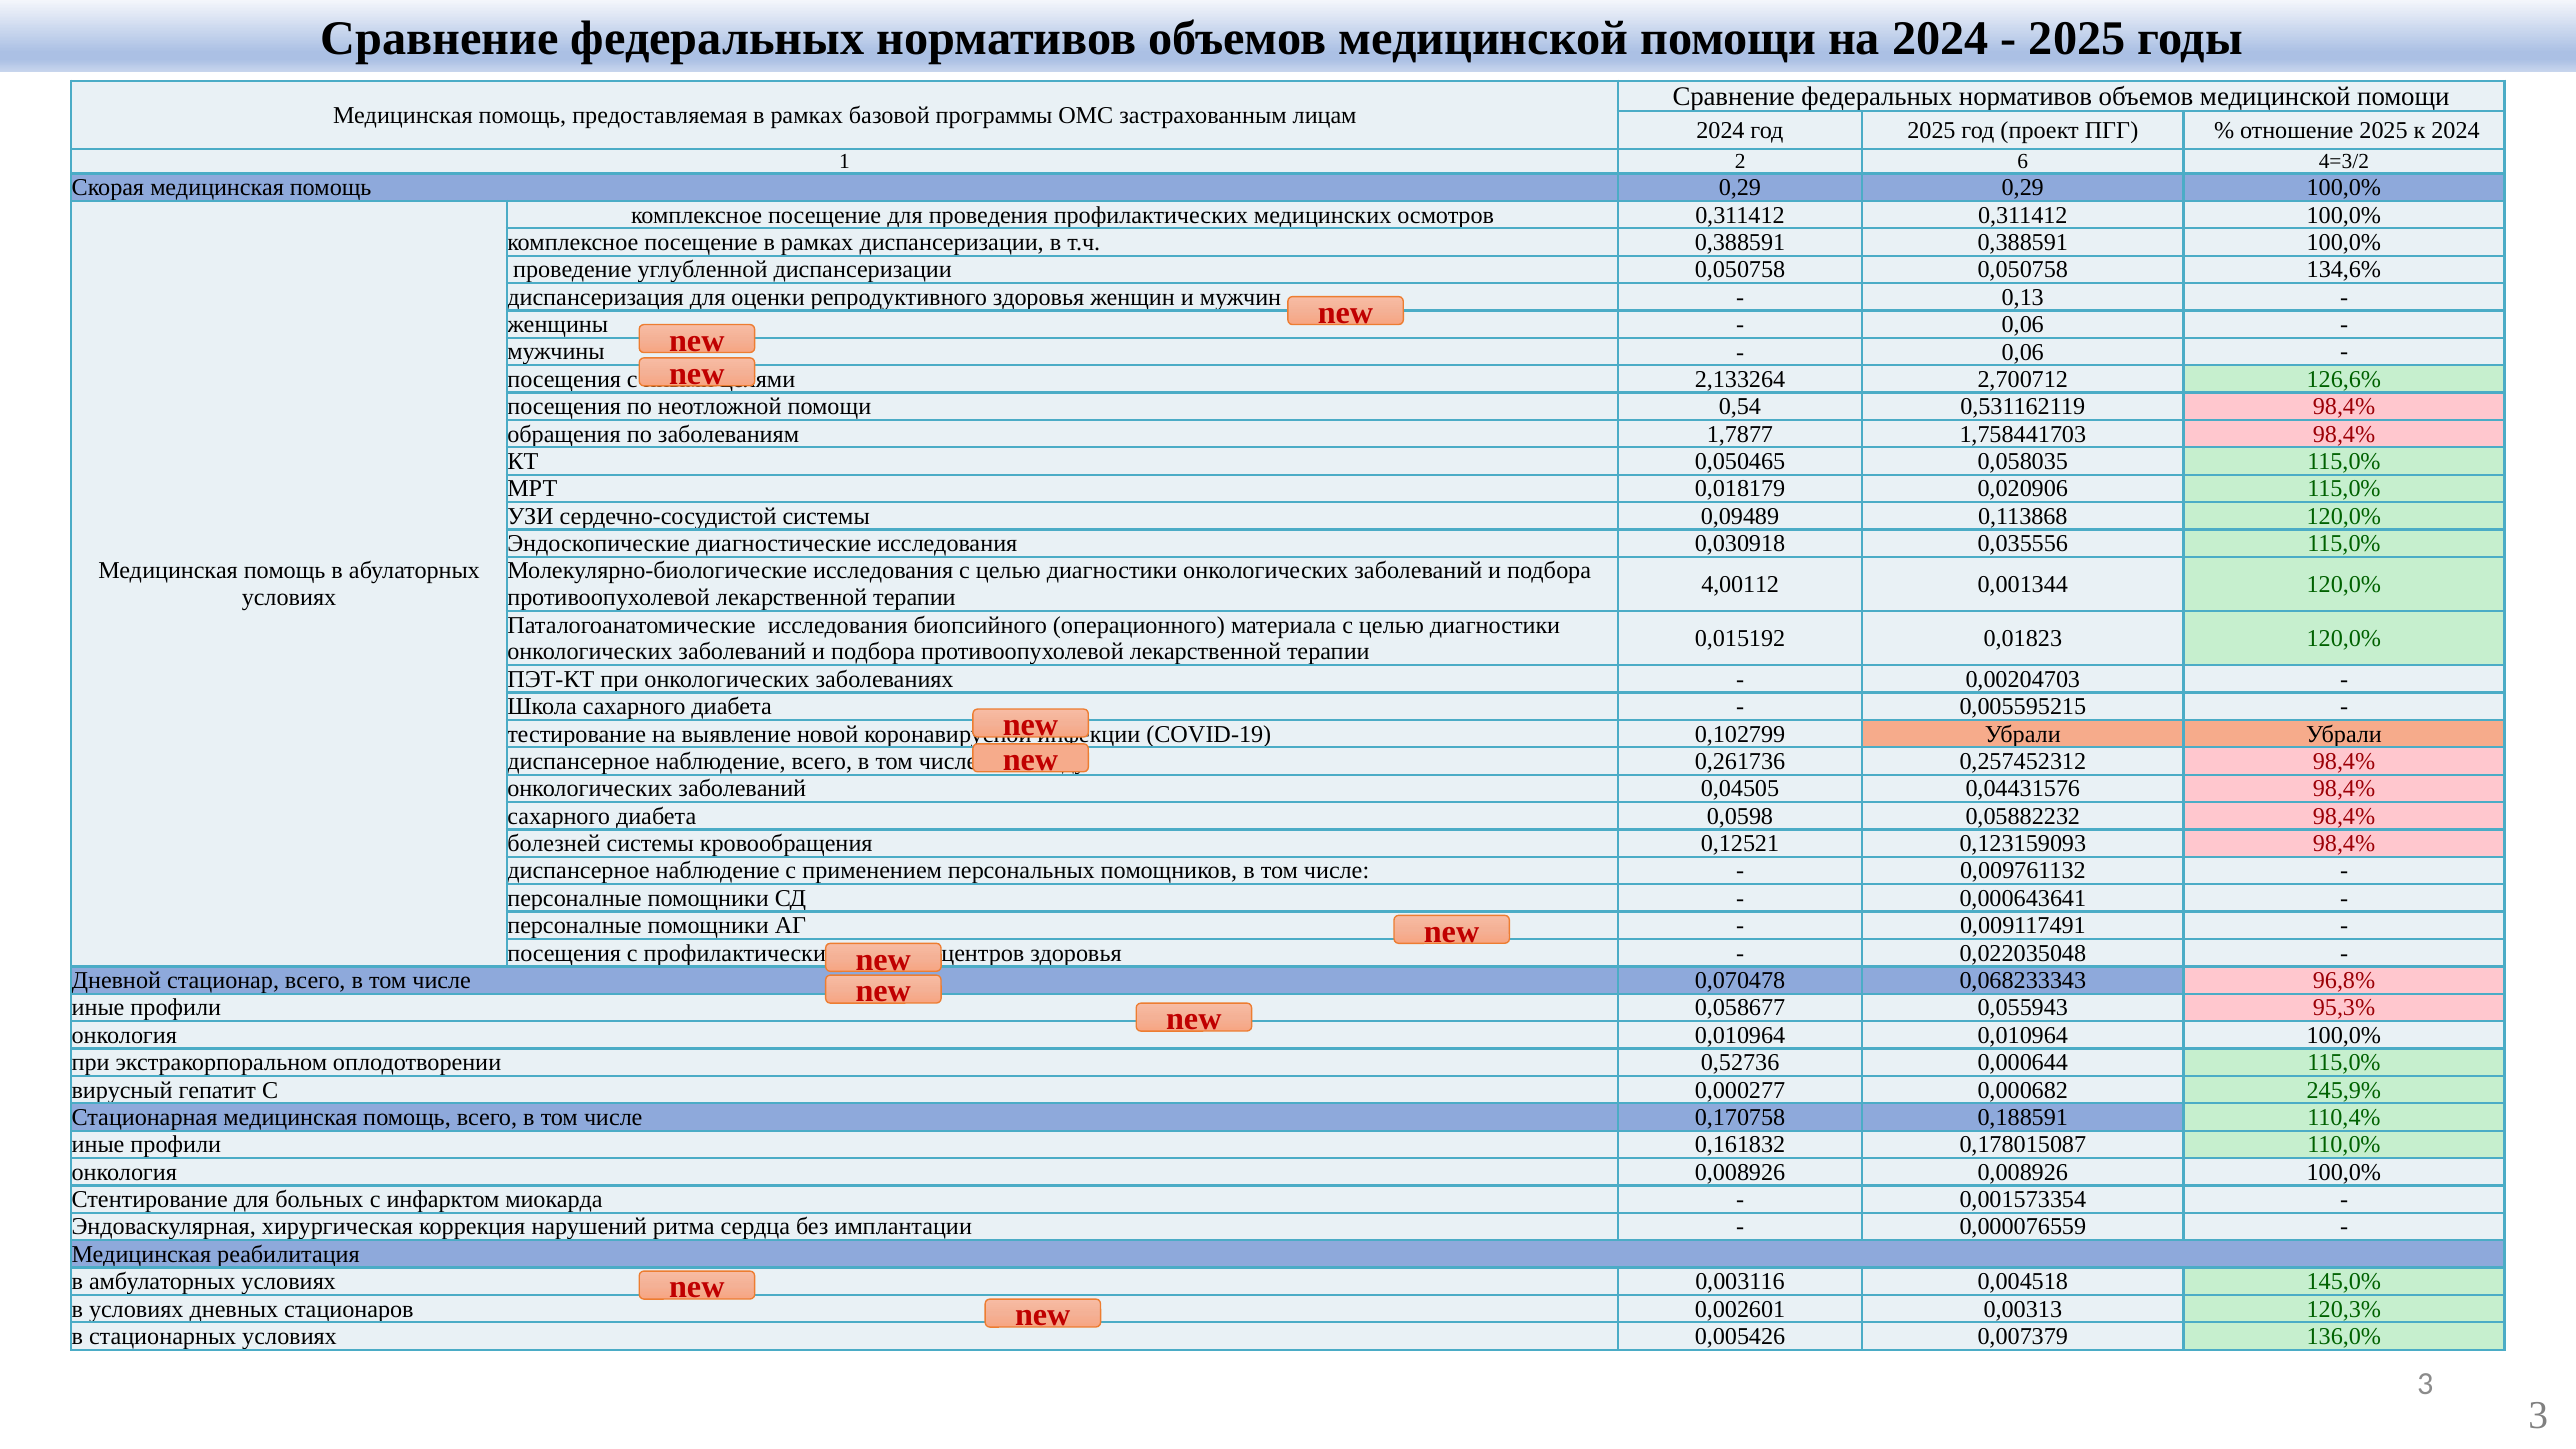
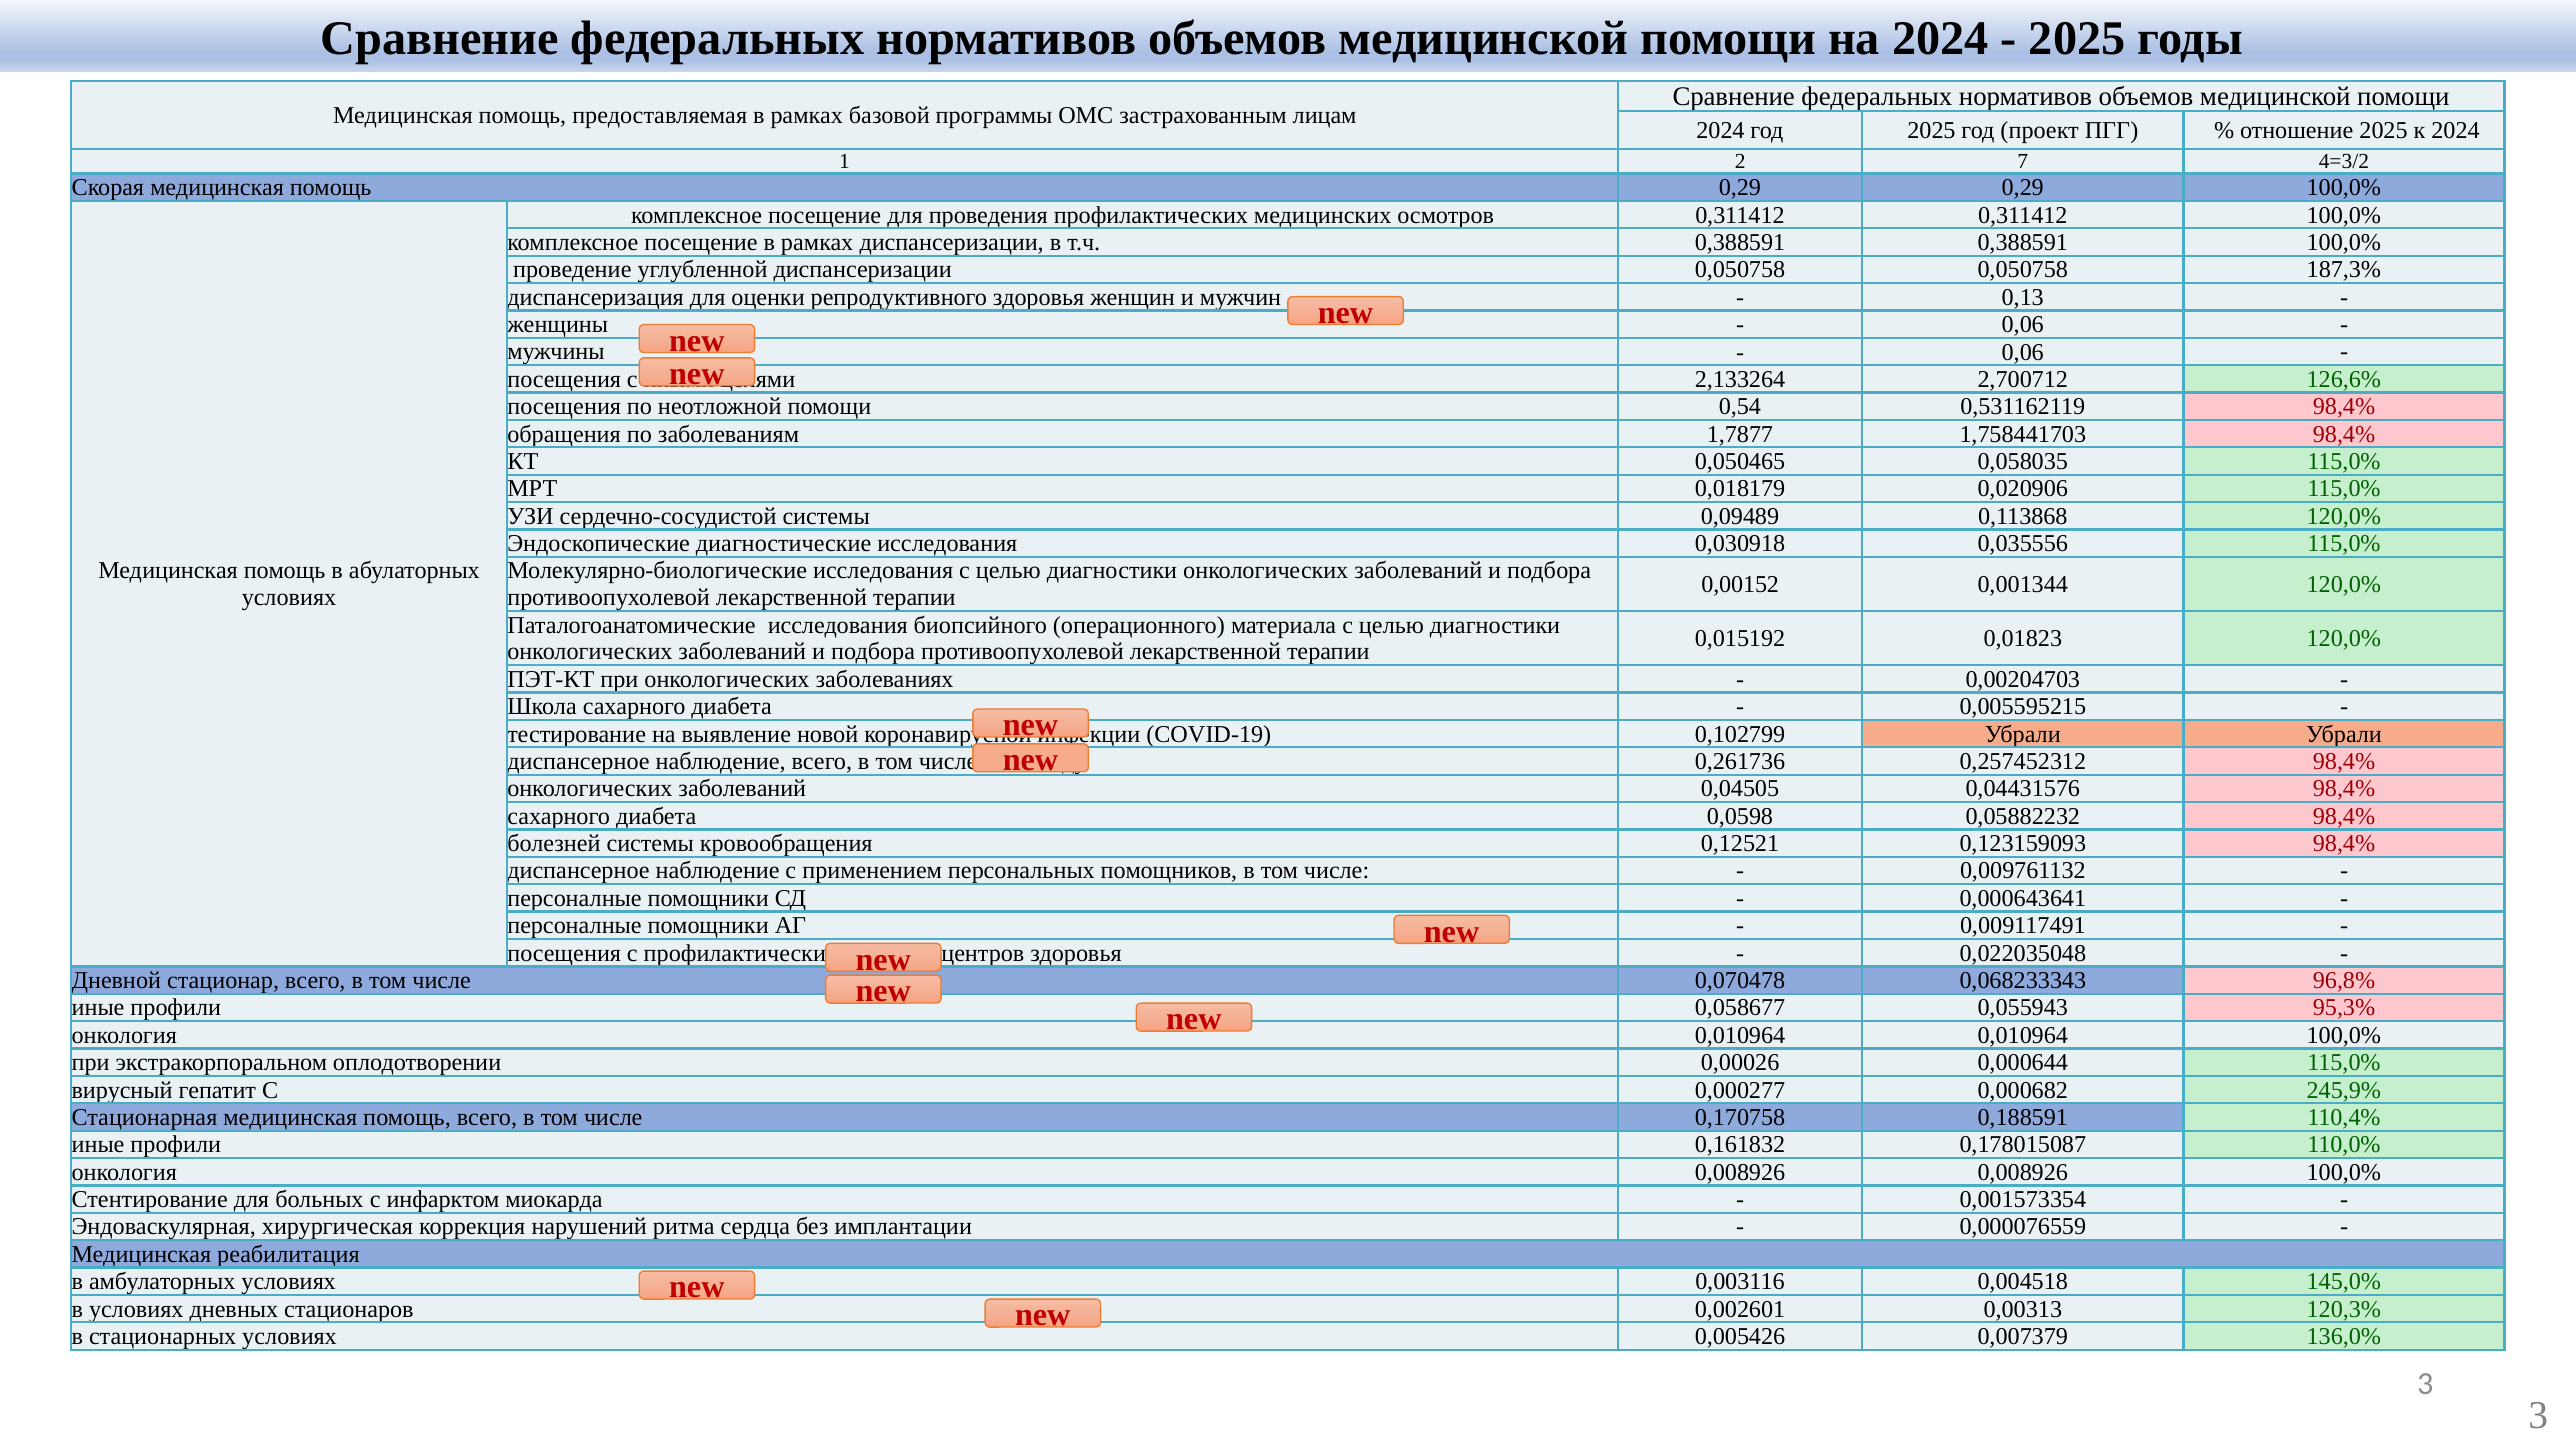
6: 6 -> 7 (2023, 162)
134,6%: 134,6% -> 187,3% (2344, 270)
4,00112: 4,00112 -> 0,00152 (1740, 584)
0,52736: 0,52736 -> 0,00026 (1740, 1063)
